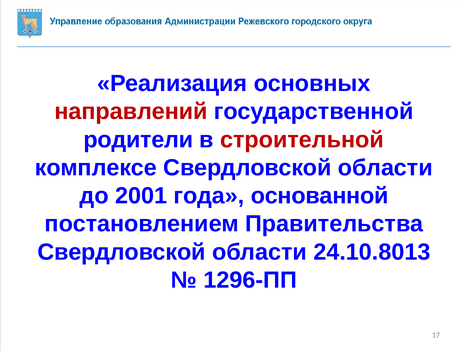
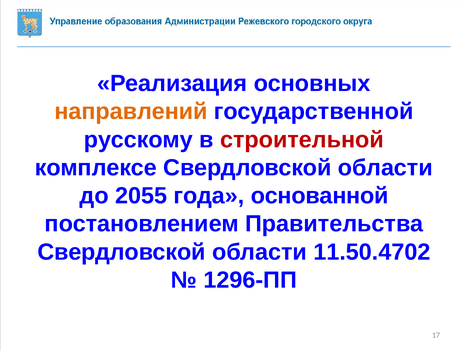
направлений colour: red -> orange (131, 112)
родители: родители -> русскому (138, 140)
2001: 2001 -> 2055 (141, 196)
24.10.8013: 24.10.8013 -> 11.50.4702 (372, 252)
